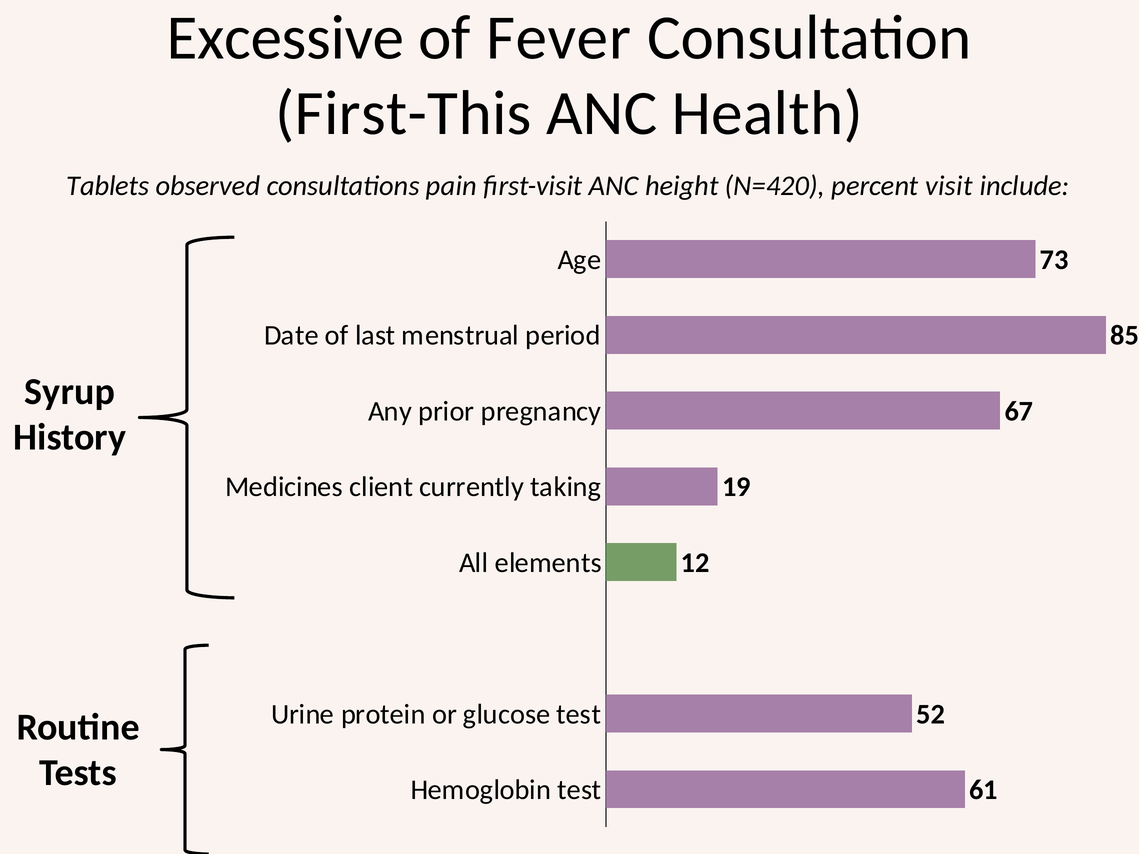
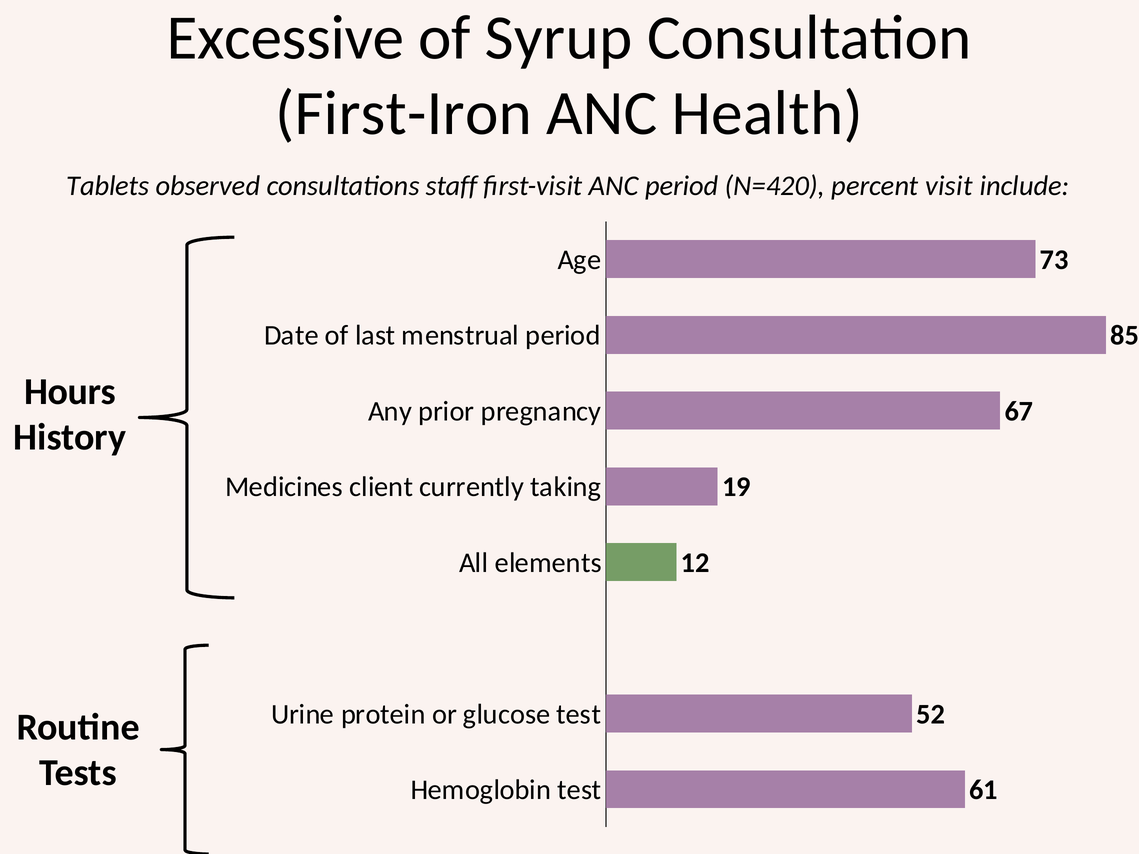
Fever: Fever -> Syrup (559, 38)
First-This: First-This -> First-Iron (404, 114)
pain: pain -> staff (452, 186)
ANC height: height -> period (682, 186)
Syrup: Syrup -> Hours (70, 392)
